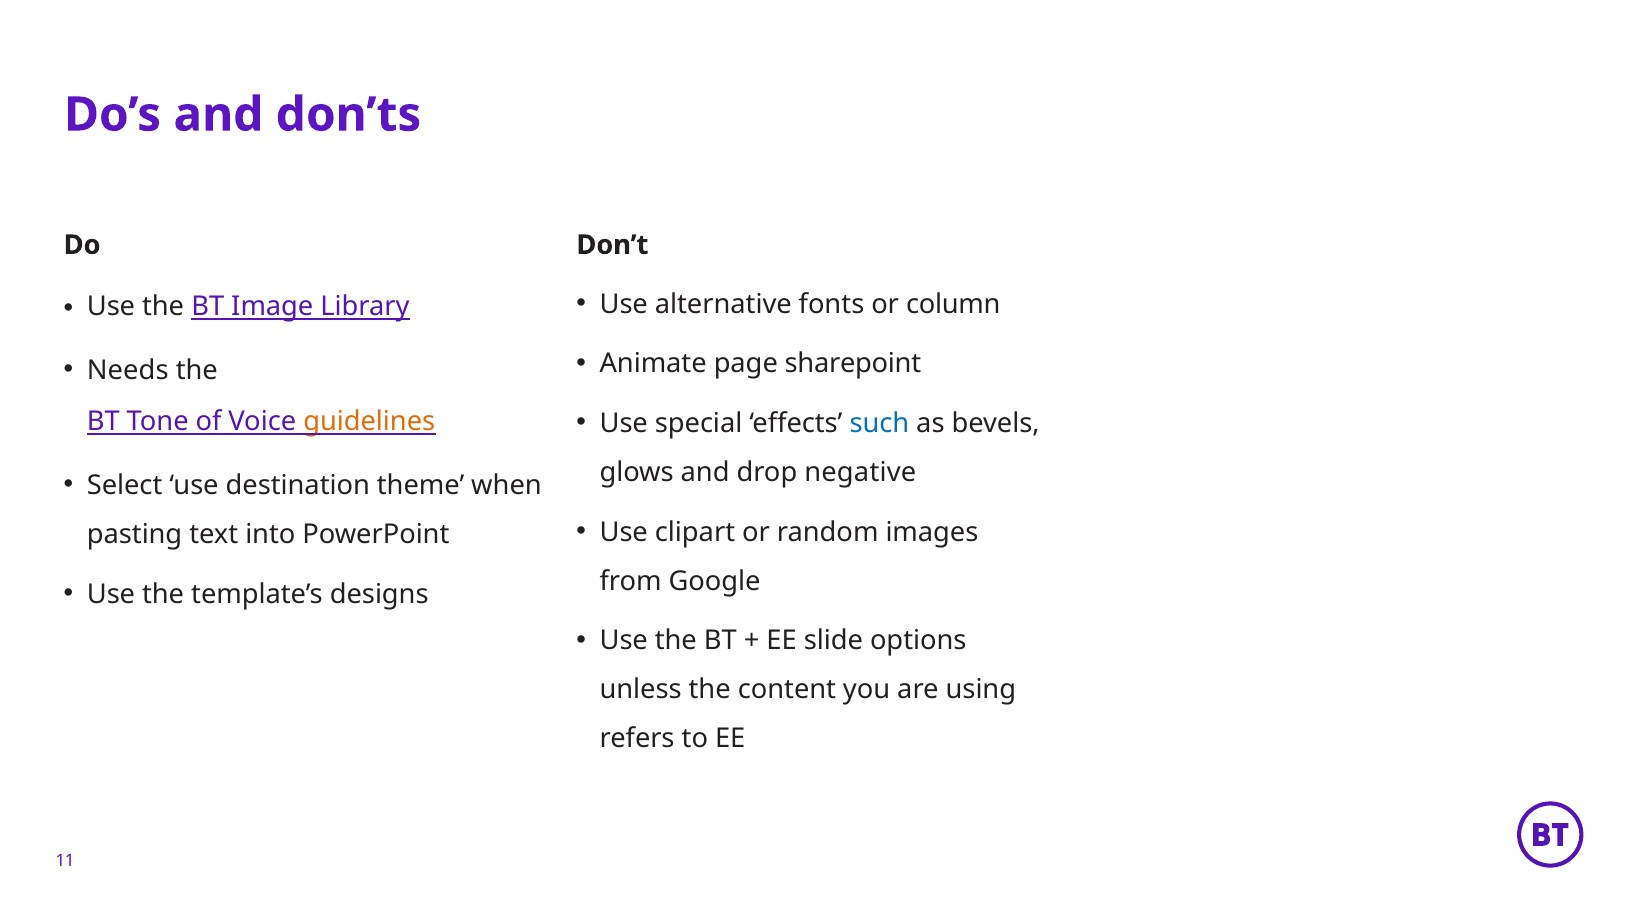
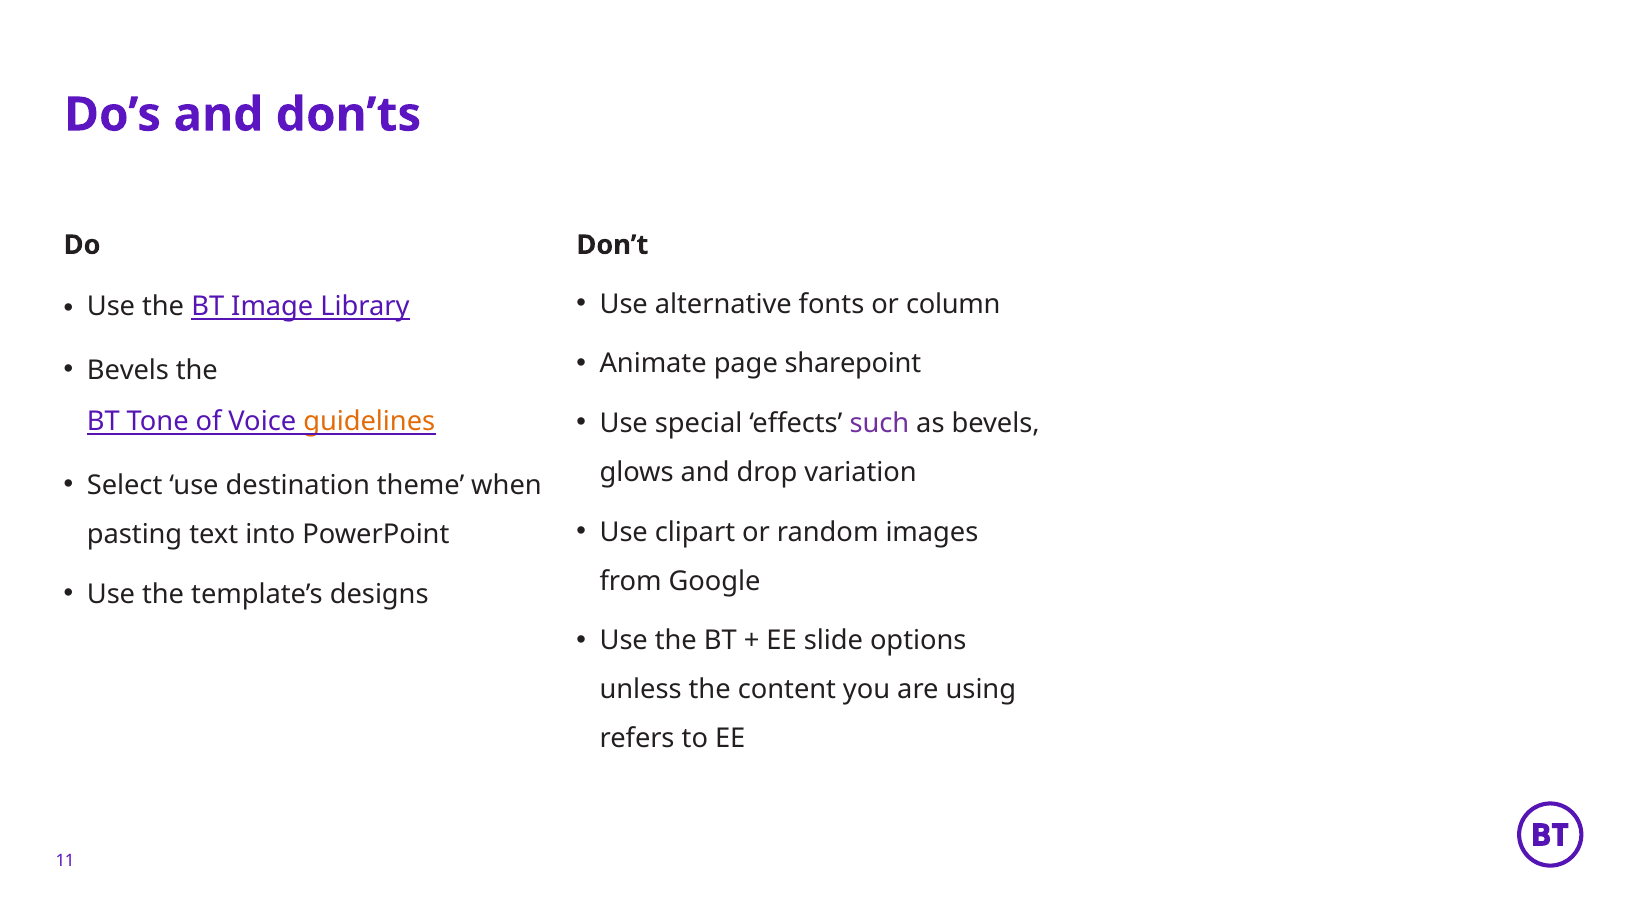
Needs: Needs -> Bevels (128, 370)
such colour: blue -> purple (879, 423)
negative: negative -> variation (860, 472)
